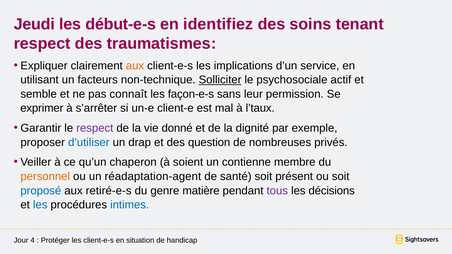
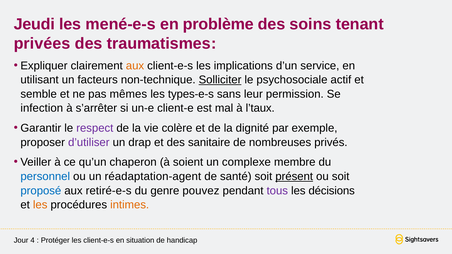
début-e-s: début-e-s -> mené-e-s (121, 24)
identifiez: identifiez -> problème (218, 24)
respect: respect -> privées (42, 43)
connaît: connaît -> mêmes (128, 94)
façon-e-s: façon-e-s -> types-e-s (191, 94)
exprimer: exprimer -> infection (42, 108)
donné: donné -> colère (177, 128)
d’utiliser colour: blue -> purple (89, 142)
question: question -> sanitaire (209, 142)
contienne: contienne -> complexe (246, 162)
personnel colour: orange -> blue (45, 177)
présent underline: none -> present (294, 177)
matière: matière -> pouvez (201, 191)
les colour: blue -> orange (40, 205)
intimes colour: blue -> orange (130, 205)
